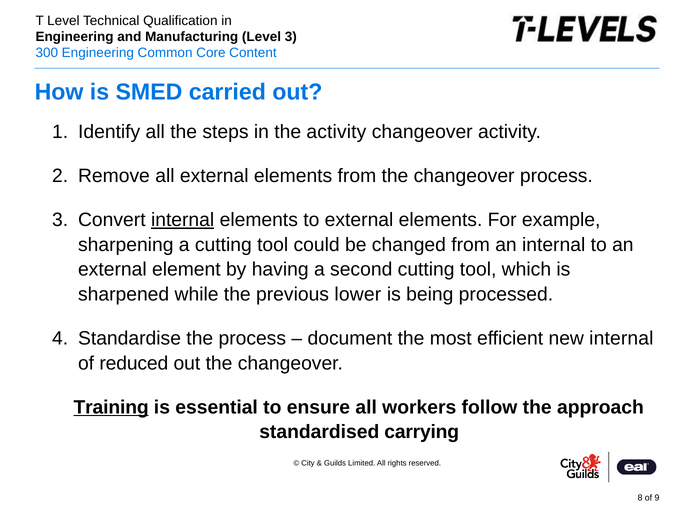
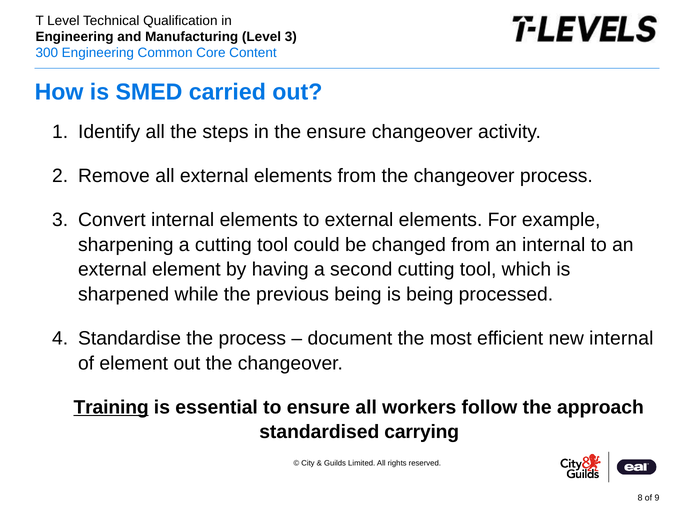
the activity: activity -> ensure (336, 132)
internal underline: present -> none (183, 220)
previous lower: lower -> being (358, 294)
of reduced: reduced -> element (134, 363)
